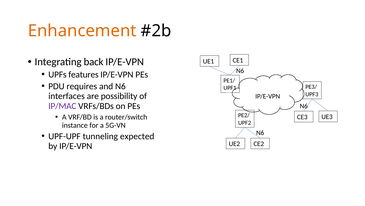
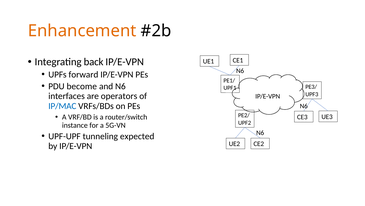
features: features -> forward (83, 74)
requires: requires -> become (82, 86)
possibility: possibility -> operators (119, 96)
IP/MAC colour: purple -> blue (62, 106)
